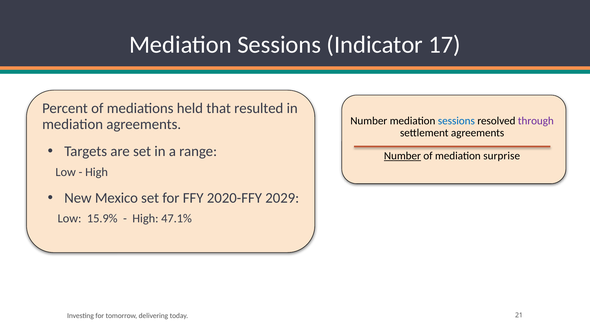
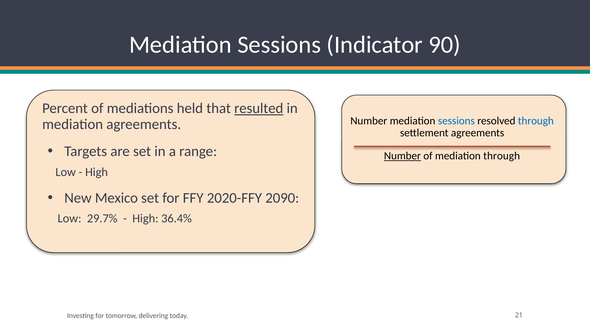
17: 17 -> 90 (445, 45)
resulted underline: none -> present (259, 108)
through colour: purple -> blue (536, 121)
mediation surprise: surprise -> through (502, 156)
2029: 2029 -> 2090 (282, 198)
15.9%: 15.9% -> 29.7% (102, 219)
47.1%: 47.1% -> 36.4% (177, 219)
